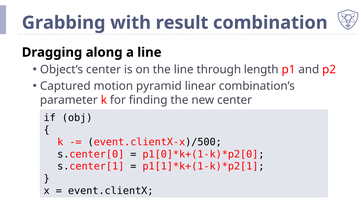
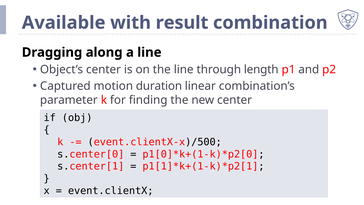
Grabbing: Grabbing -> Available (64, 23)
pyramid: pyramid -> duration (159, 86)
